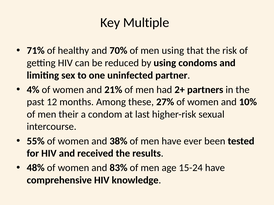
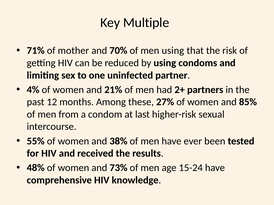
healthy: healthy -> mother (73, 51)
10%: 10% -> 85% (248, 102)
their: their -> from (69, 115)
83%: 83% -> 73% (119, 168)
